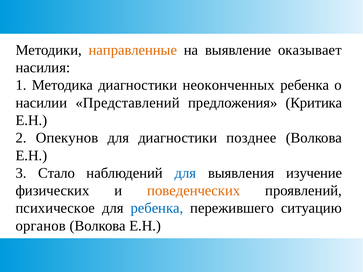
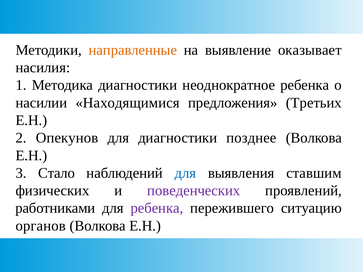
неоконченных: неоконченных -> неоднократное (229, 85)
Представлений: Представлений -> Находящимися (128, 103)
Критика: Критика -> Третьих (314, 103)
изучение: изучение -> ставшим (314, 173)
поведенческих colour: orange -> purple (194, 191)
психическое: психическое -> работниками (55, 208)
ребенка colour: blue -> purple (157, 208)
